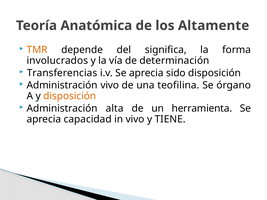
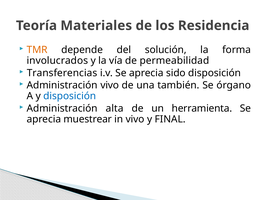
Anatómica: Anatómica -> Materiales (96, 26)
Altamente: Altamente -> Residencia (214, 26)
significa: significa -> solución (166, 50)
determinación: determinación -> permeabilidad (174, 61)
teofilina: teofilina -> también (178, 85)
disposición colour: orange -> blue (70, 96)
capacidad: capacidad -> muestrear (88, 119)
TIENE: TIENE -> FINAL (170, 119)
